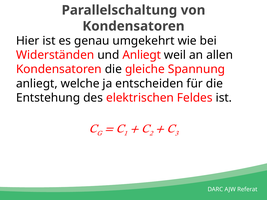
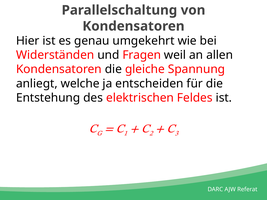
und Anliegt: Anliegt -> Fragen (142, 55)
